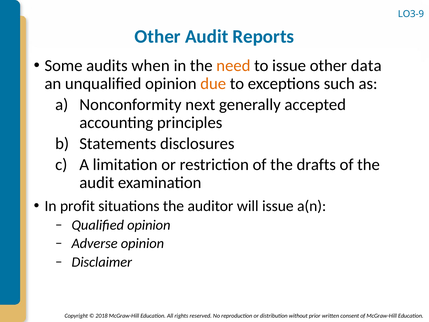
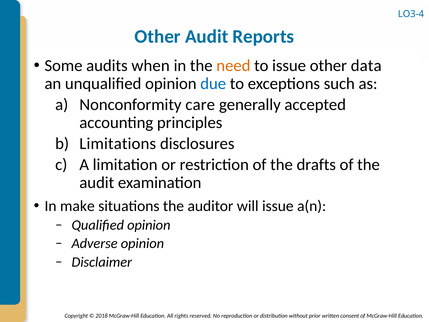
LO3-9: LO3-9 -> LO3-4 (411, 14)
due colour: orange -> blue (213, 84)
next: next -> care (200, 105)
Statements: Statements -> Limitations (118, 144)
profit: profit -> make (77, 206)
